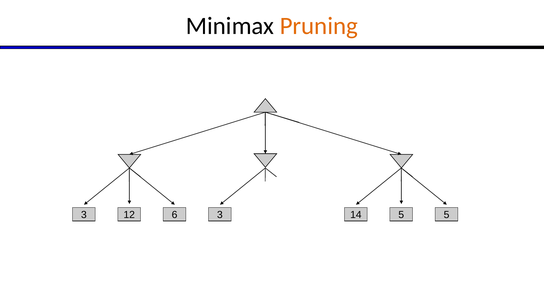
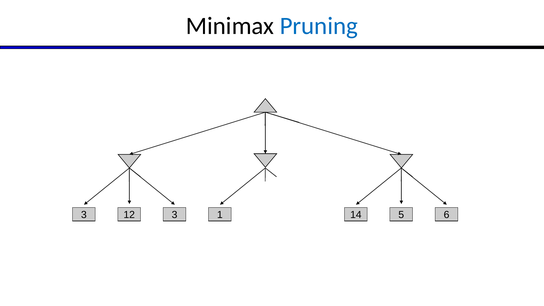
Pruning colour: orange -> blue (319, 26)
12 6: 6 -> 3 (175, 215)
3 3: 3 -> 1 (220, 215)
5 5: 5 -> 6 (447, 215)
